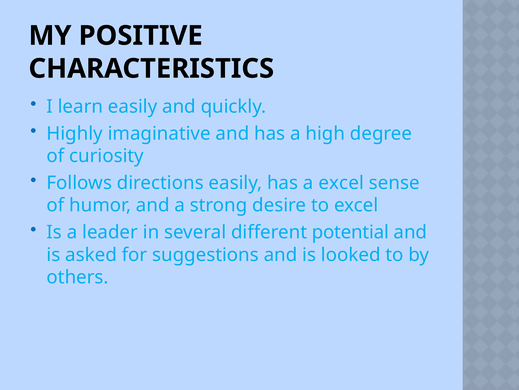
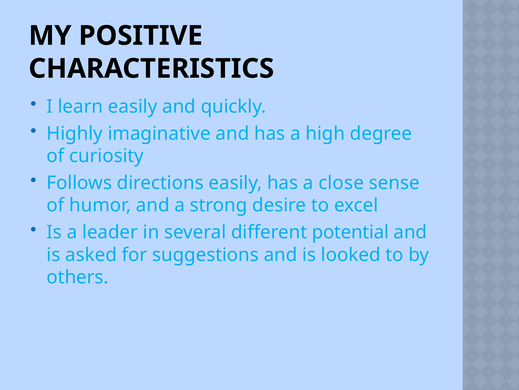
a excel: excel -> close (341, 183)
